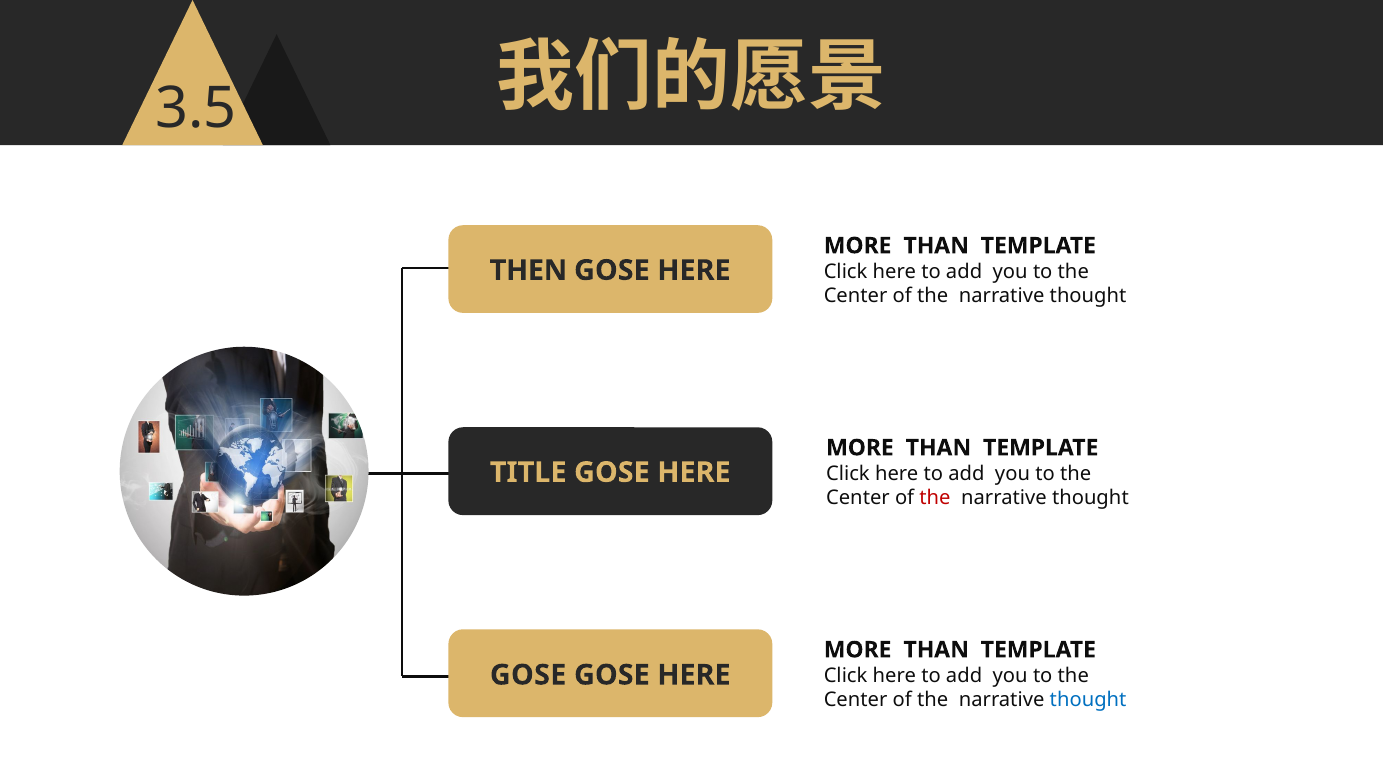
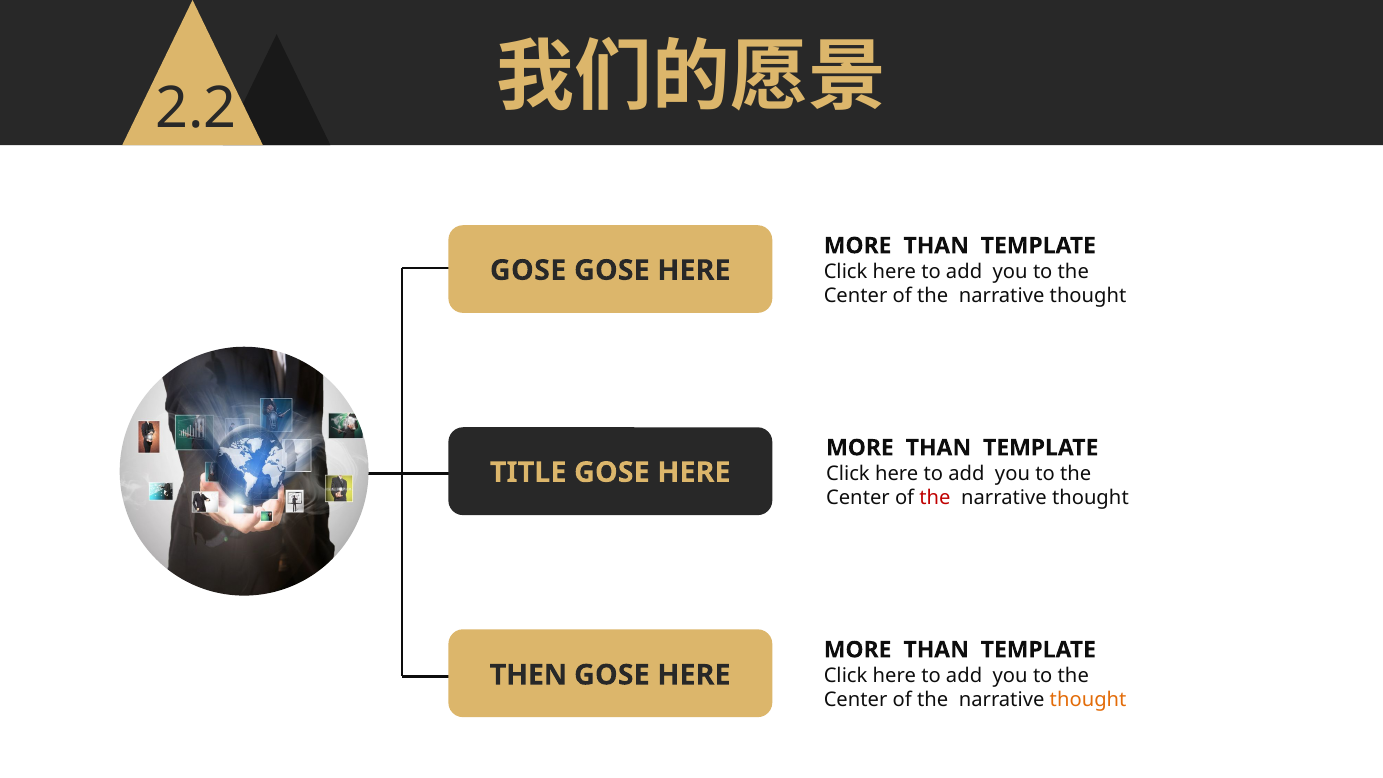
3.5: 3.5 -> 2.2 (196, 109)
THEN: THEN -> GOSE (528, 270)
GOSE: GOSE -> THEN (528, 675)
thought colour: blue -> orange (1088, 700)
